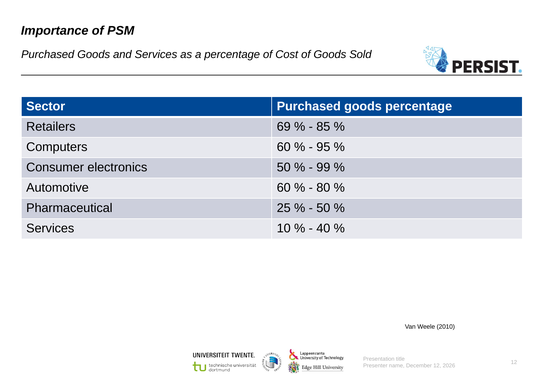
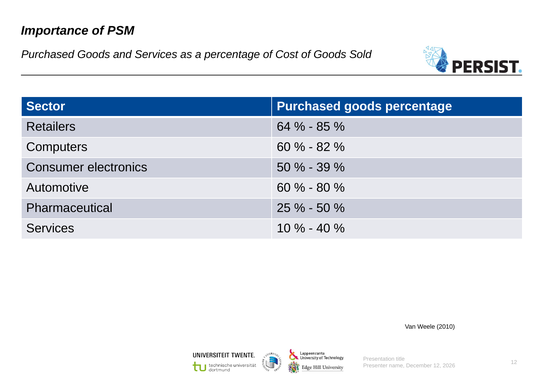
69: 69 -> 64 (284, 127)
95: 95 -> 82 (323, 147)
99: 99 -> 39 (323, 167)
